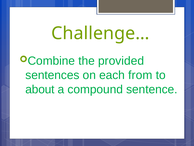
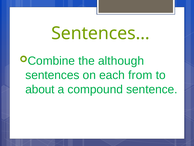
Challenge…: Challenge… -> Sentences… (100, 33)
provided: provided -> although (121, 61)
